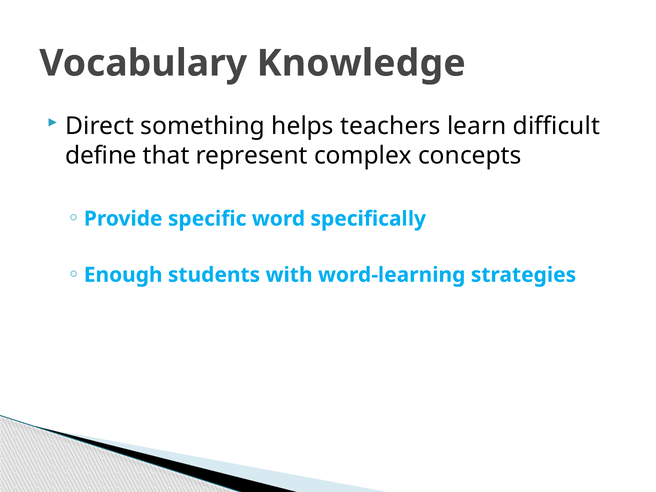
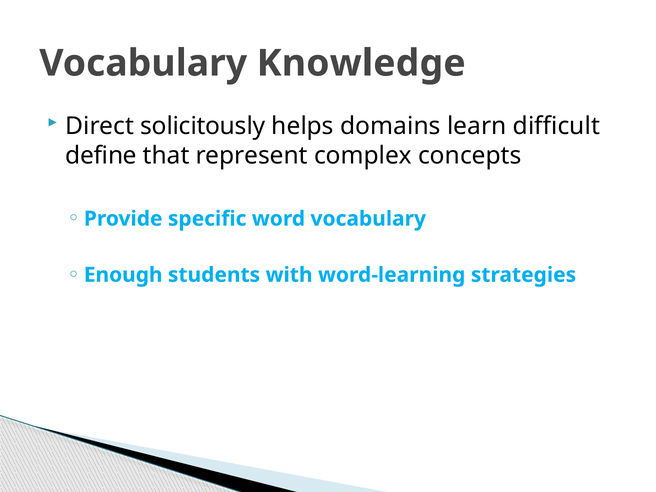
something: something -> solicitously (203, 126)
teachers: teachers -> domains (390, 126)
word specifically: specifically -> vocabulary (368, 219)
